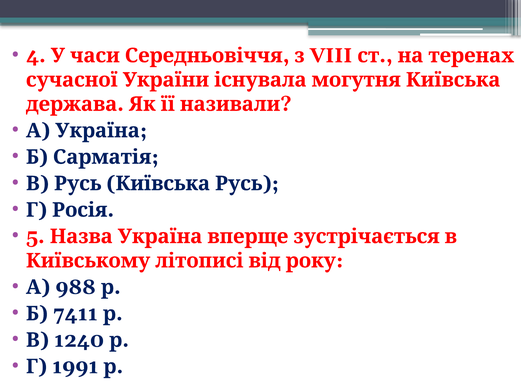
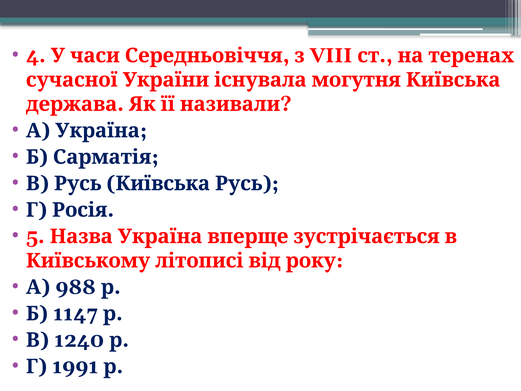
7411: 7411 -> 1147 (75, 313)
